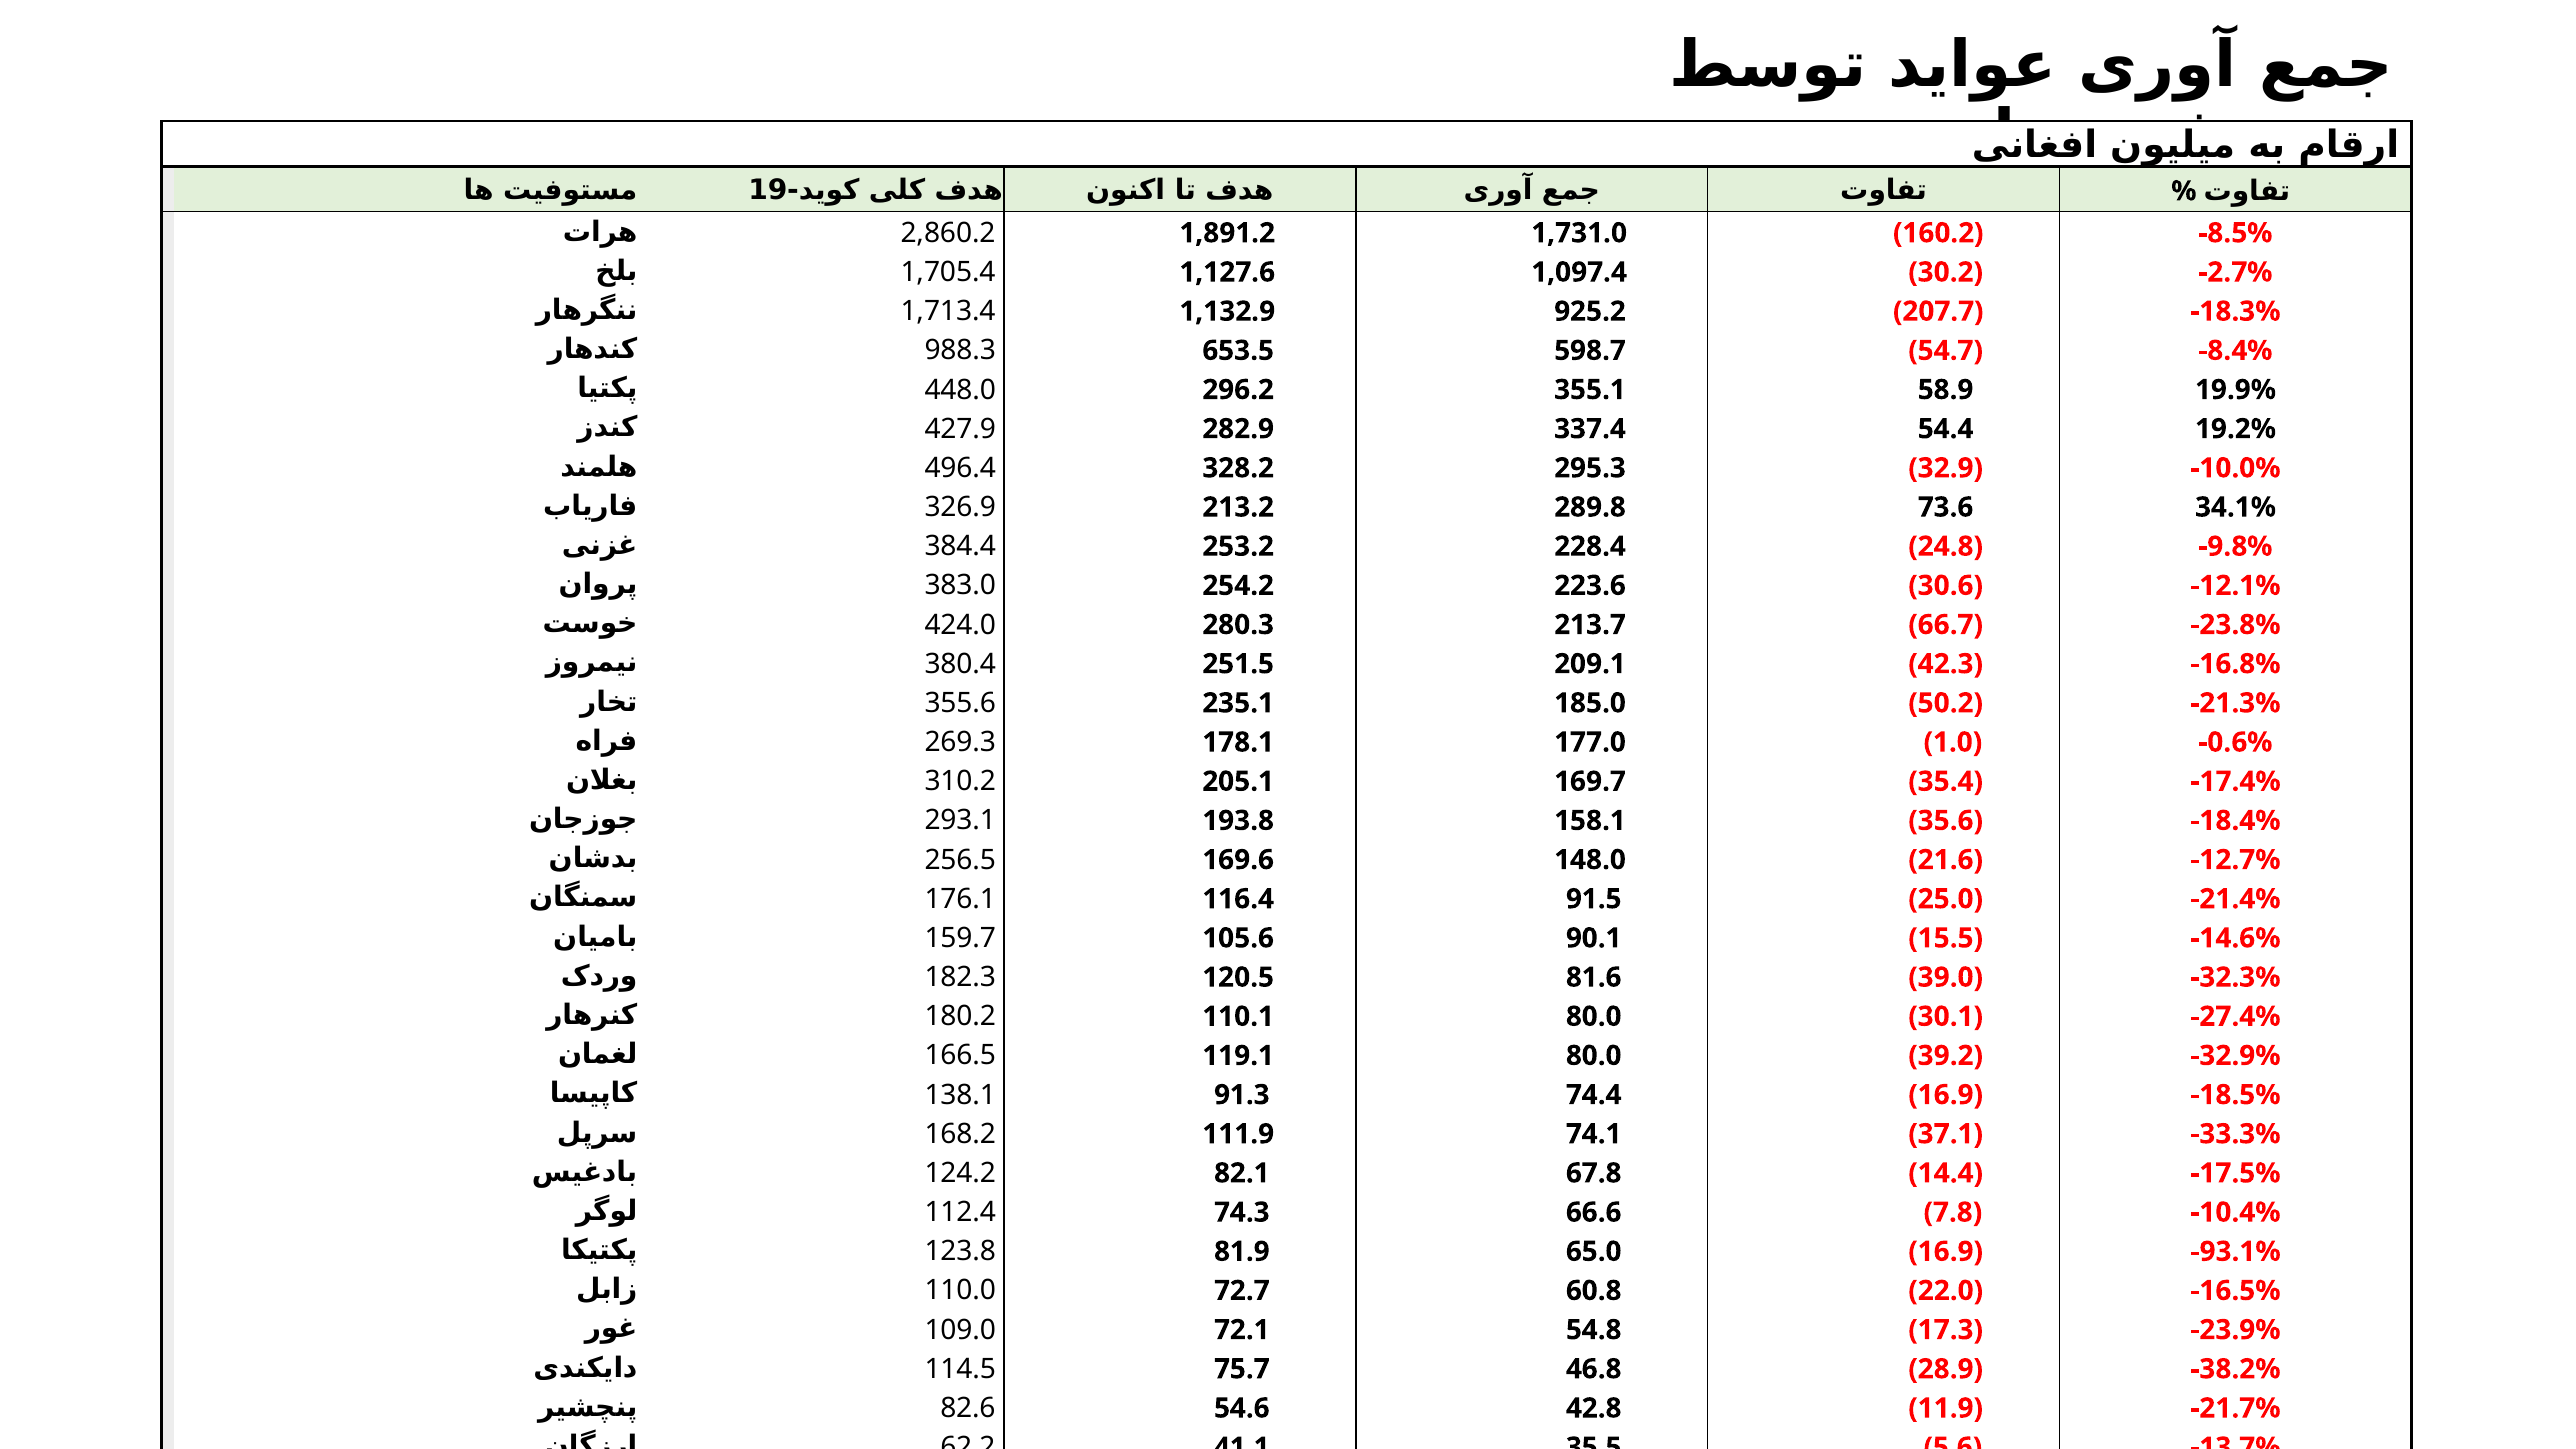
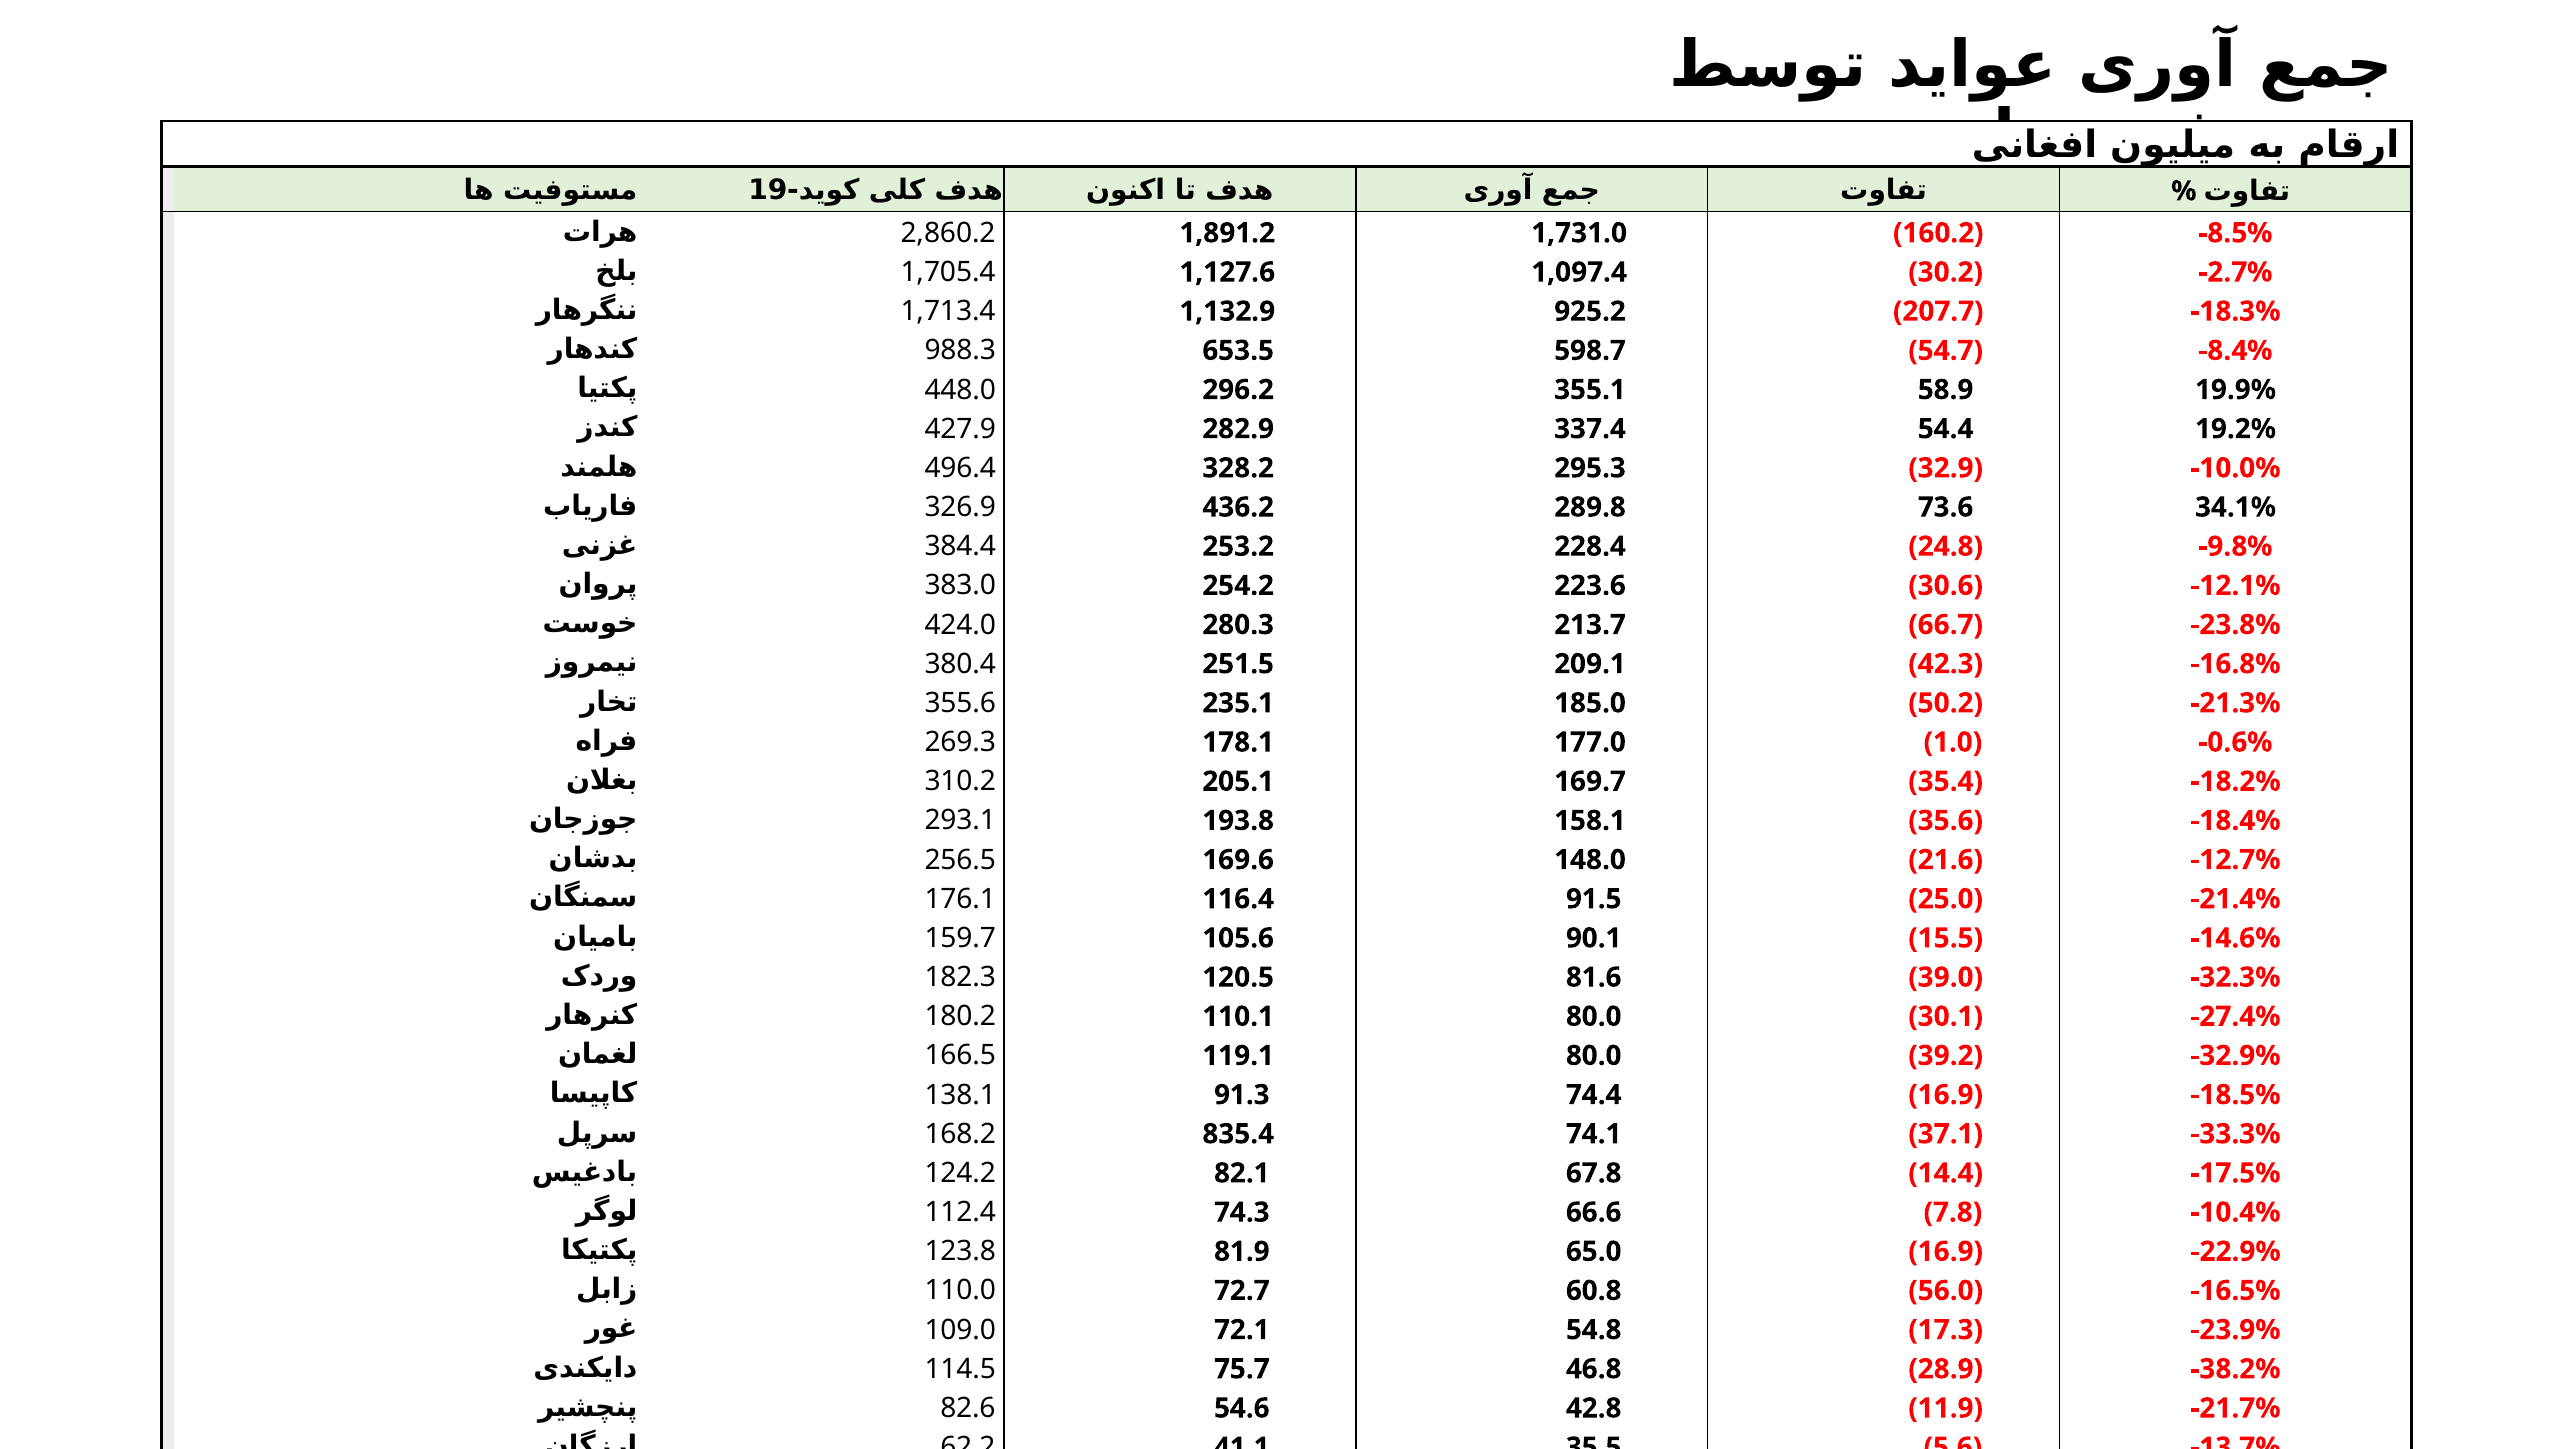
213.2: 213.2 -> 436.2 (1238, 507)
-17.4%: -17.4% -> -18.2% (2236, 781)
111.9: 111.9 -> 835.4 (1238, 1134)
-93.1%: -93.1% -> -22.9% (2236, 1252)
22.0: 22.0 -> 56.0 (1946, 1291)
